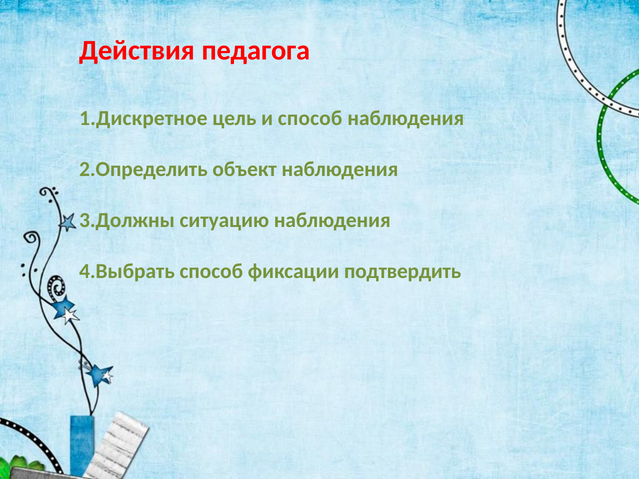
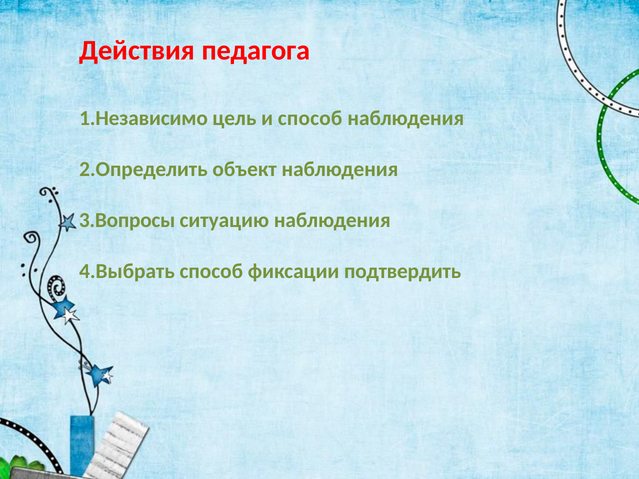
1.Дискретное: 1.Дискретное -> 1.Независимо (144, 118)
3.Должны: 3.Должны -> 3.Вопросы (127, 220)
